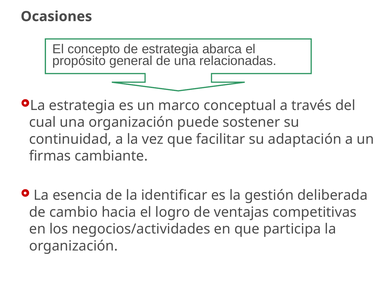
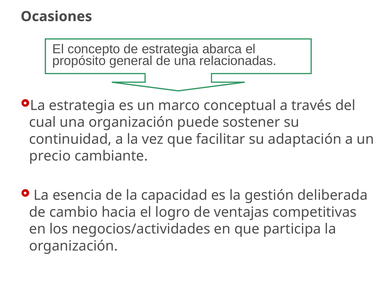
firmas: firmas -> precio (50, 156)
identificar: identificar -> capacidad (174, 195)
